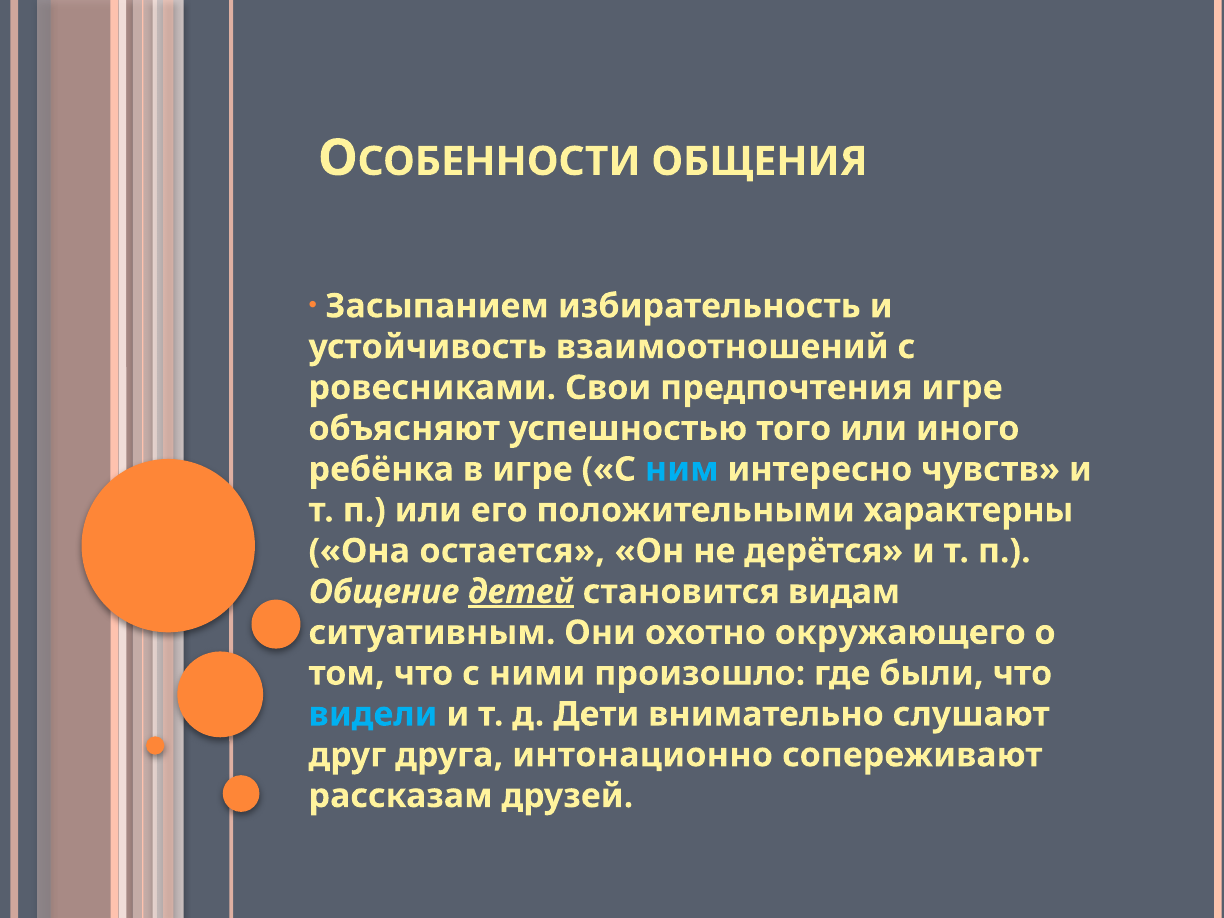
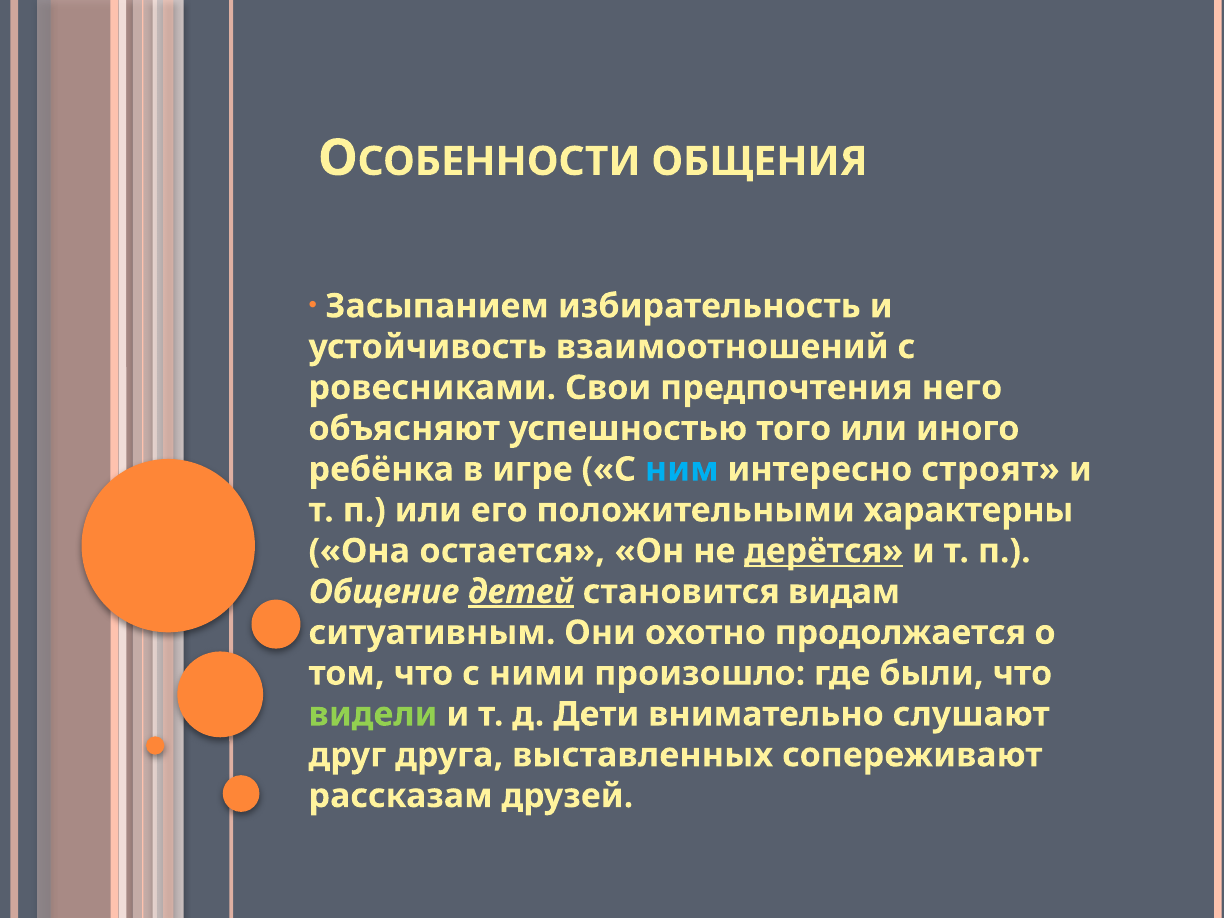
предпочтения игре: игре -> него (962, 388)
чувств: чувств -> строят (990, 469)
дерётся underline: none -> present (824, 551)
окружающего: окружающего -> продолжается (900, 633)
видели colour: light blue -> light green (373, 714)
интонационно: интонационно -> выставленных (643, 755)
